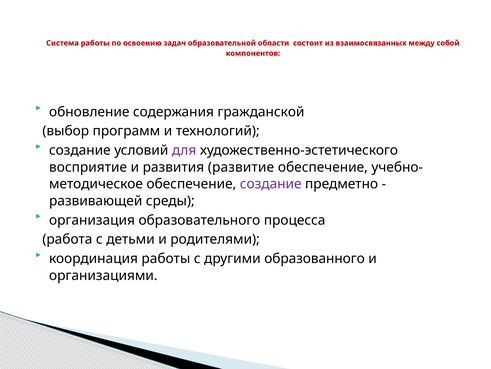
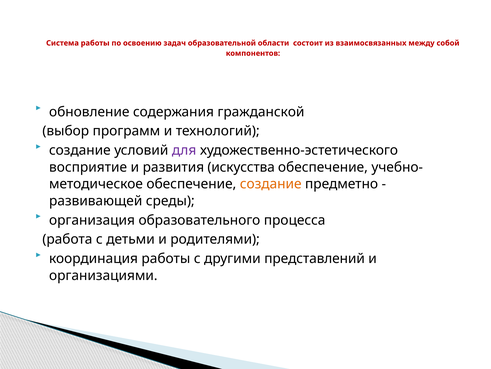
развитие: развитие -> искусства (241, 167)
создание colour: purple -> orange (271, 184)
образованного: образованного -> представлений (315, 258)
